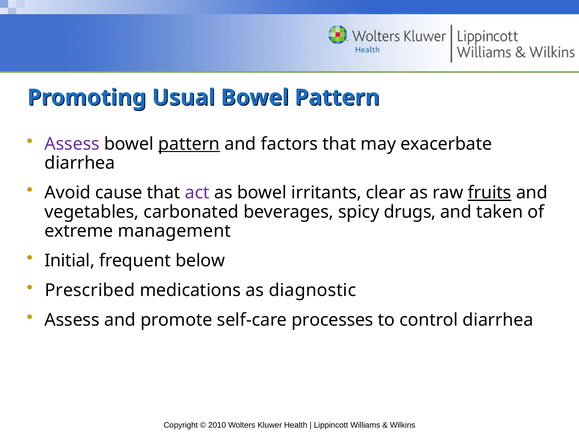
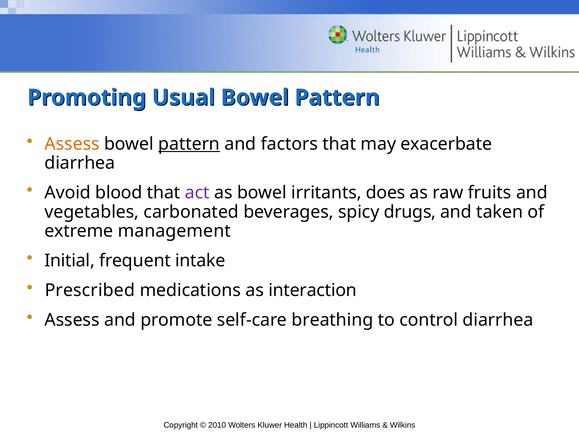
Assess colour: purple -> orange (72, 144)
cause: cause -> blood (119, 193)
clear: clear -> does (386, 193)
fruits underline: present -> none (490, 193)
below: below -> intake (200, 261)
diagnostic: diagnostic -> interaction (313, 291)
processes: processes -> breathing (332, 320)
